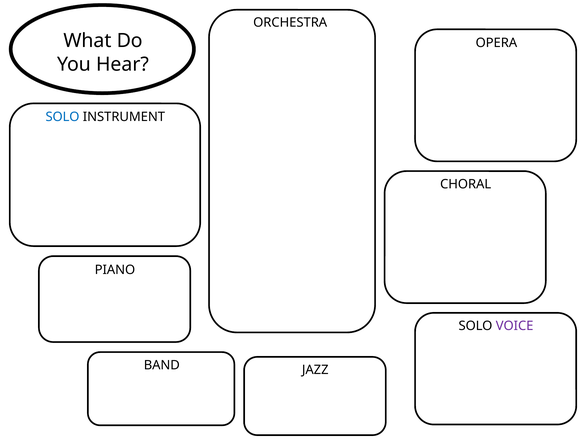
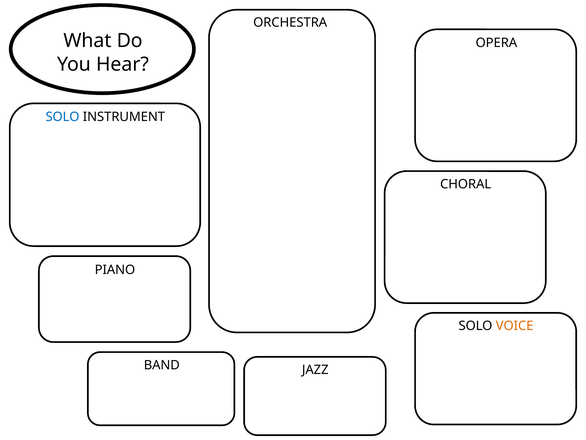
VOICE colour: purple -> orange (515, 326)
